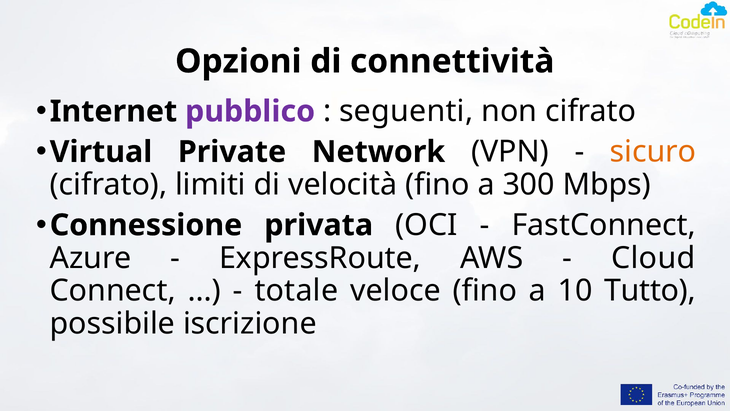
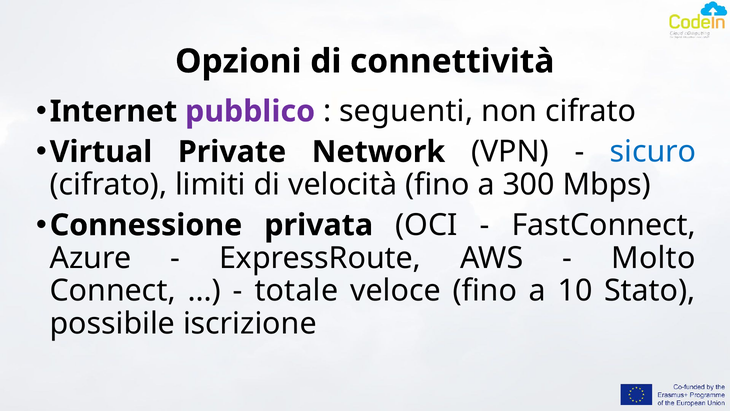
sicuro colour: orange -> blue (653, 152)
Cloud: Cloud -> Molto (653, 258)
Tutto: Tutto -> Stato (650, 291)
